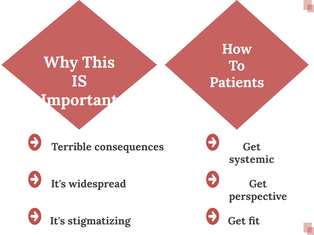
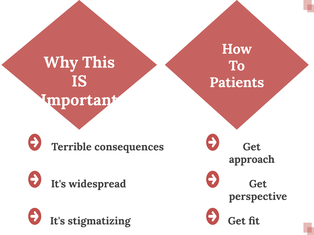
systemic: systemic -> approach (252, 160)
